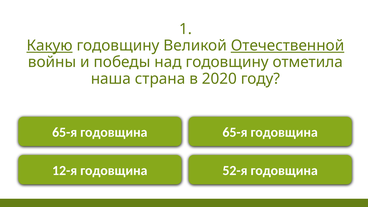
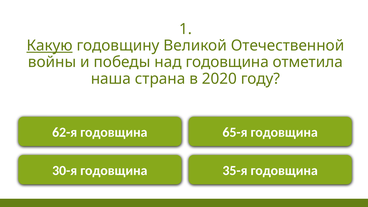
Отечественной underline: present -> none (288, 46)
над годовщину: годовщину -> годовщина (227, 62)
65-я: 65-я -> 62-я (65, 132)
12-я: 12-я -> 30-я (65, 171)
52-я: 52-я -> 35-я (235, 171)
